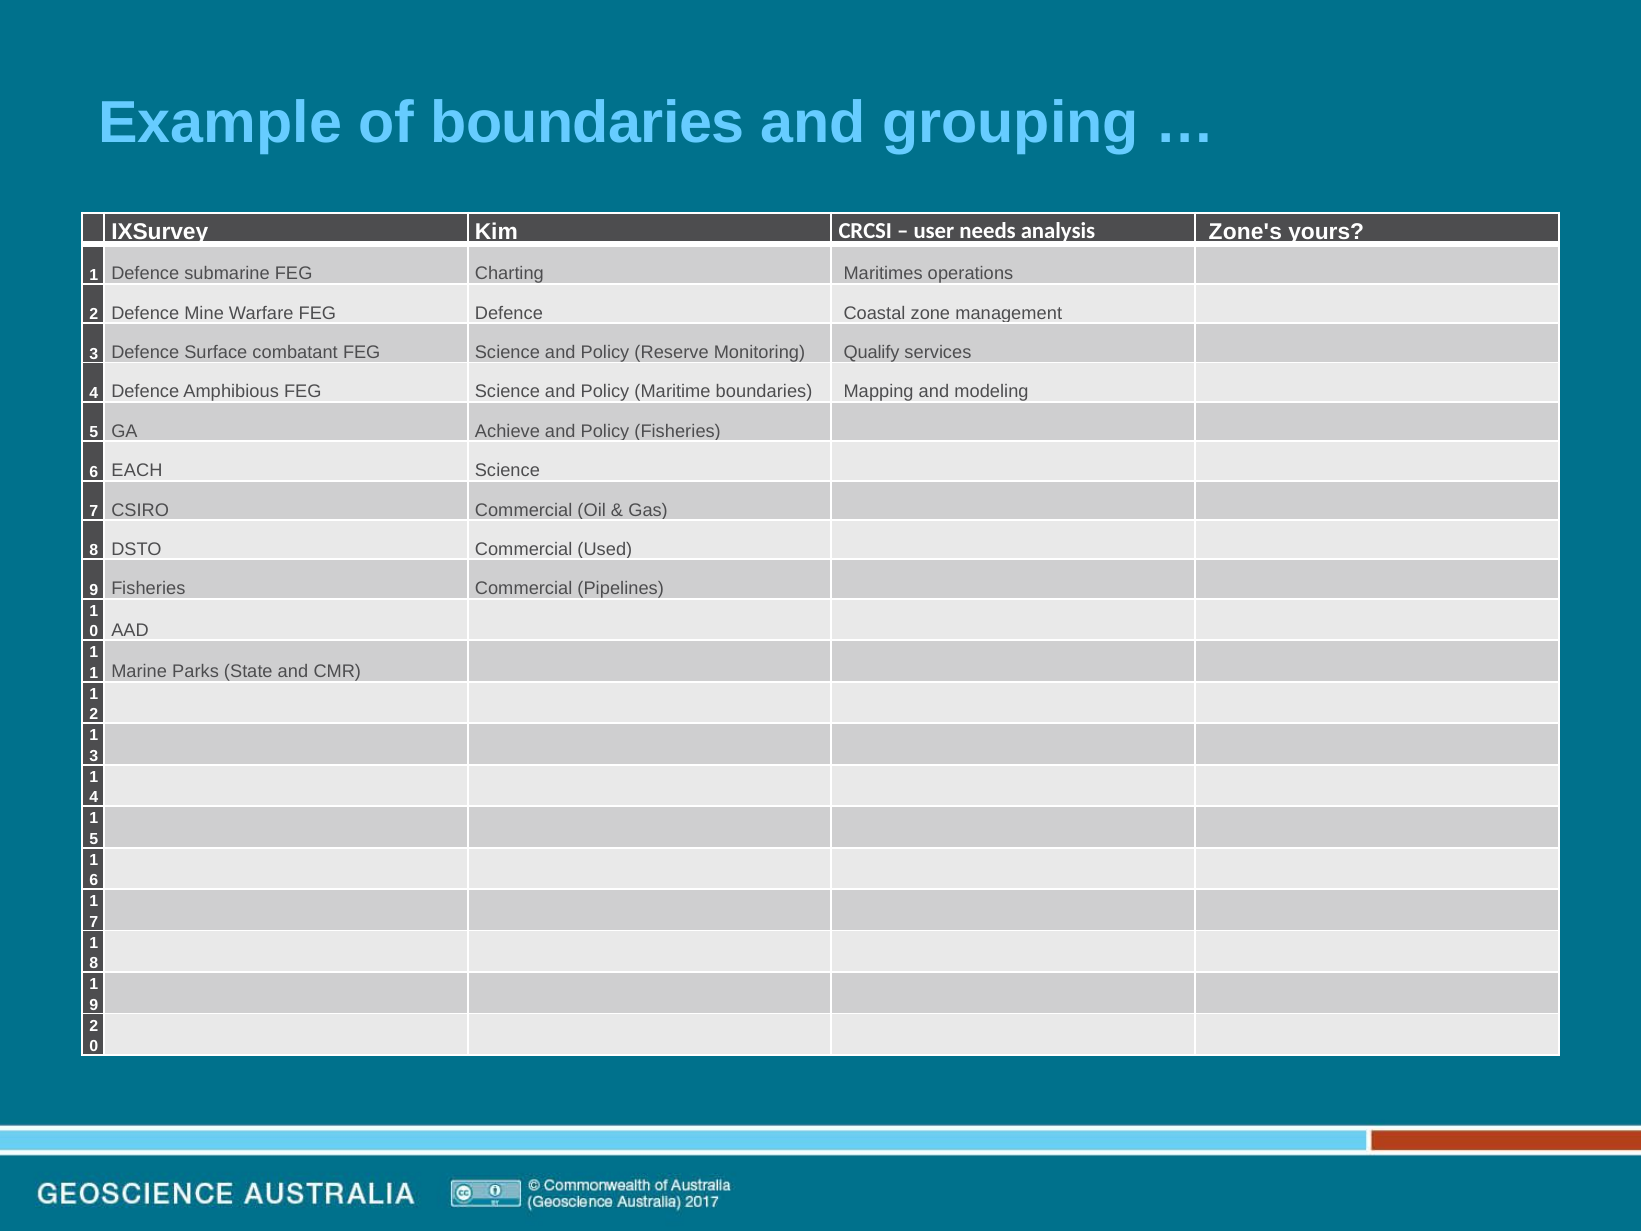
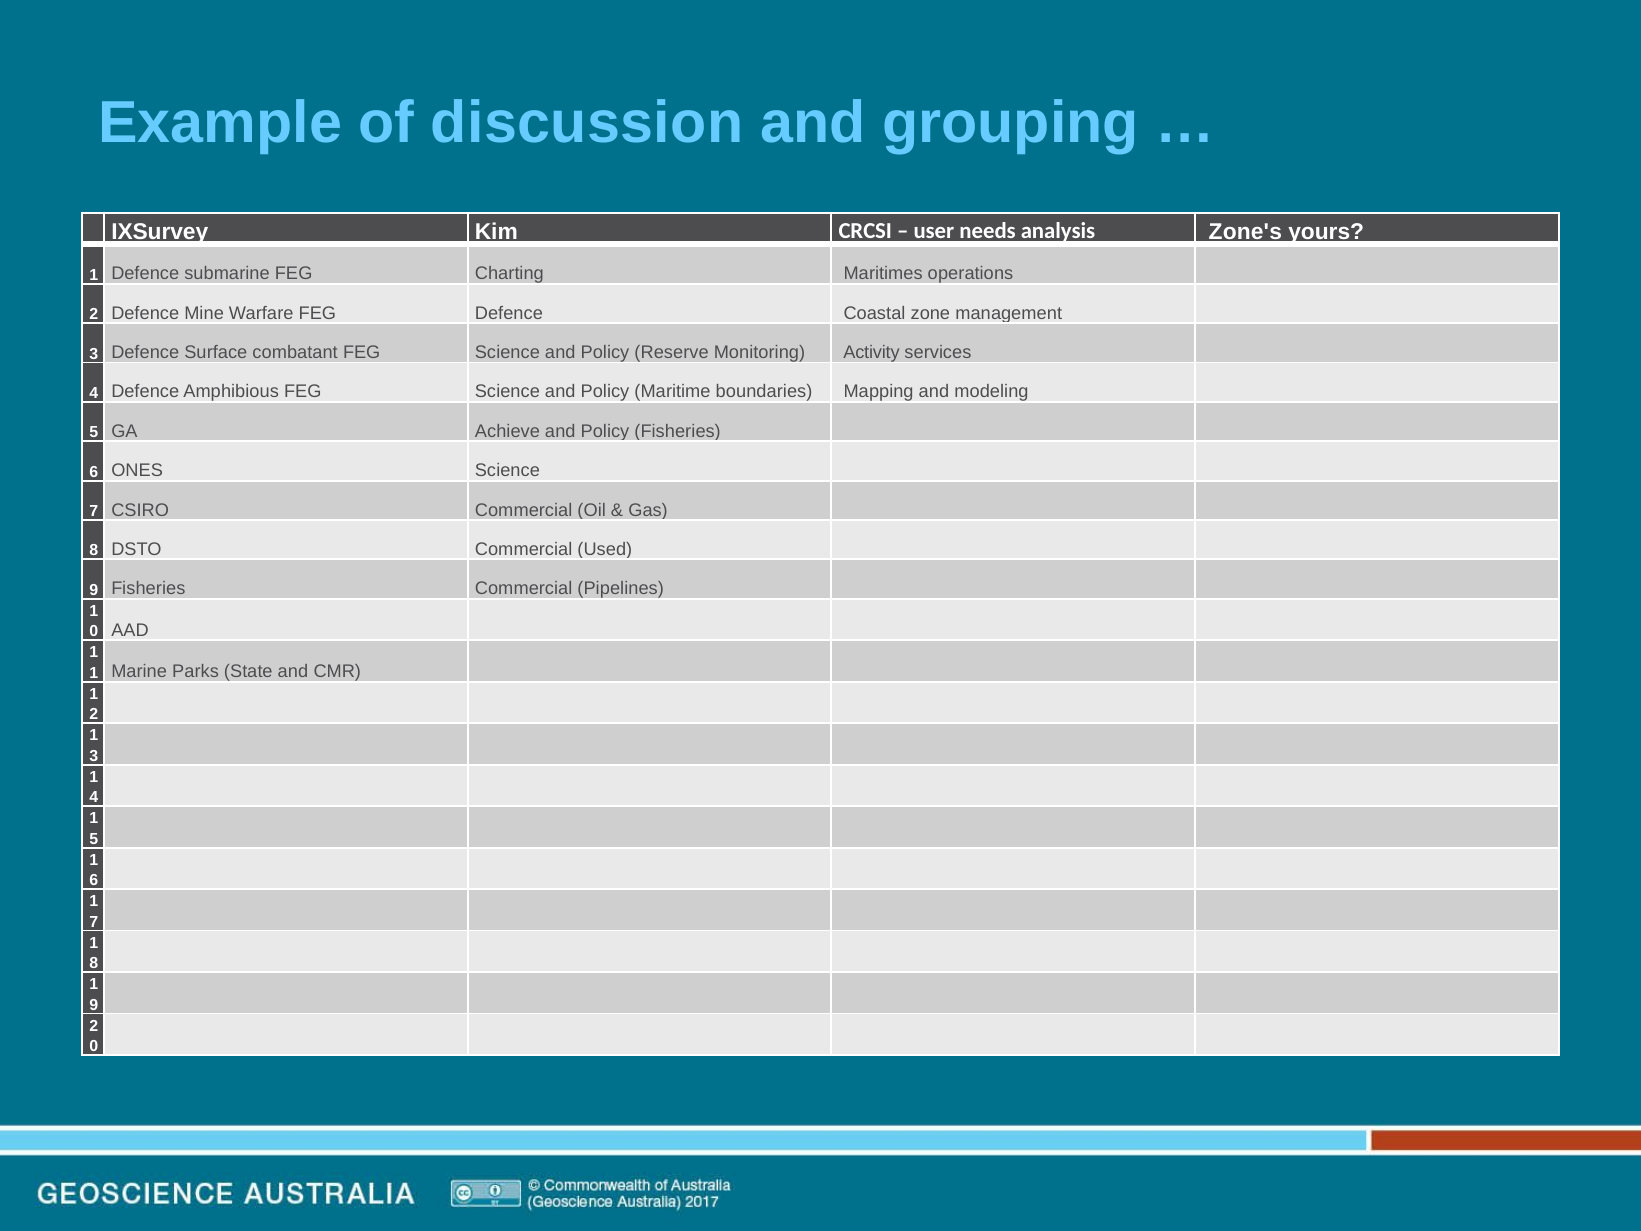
of boundaries: boundaries -> discussion (587, 123)
Qualify: Qualify -> Activity (872, 353)
EACH: EACH -> ONES (137, 471)
